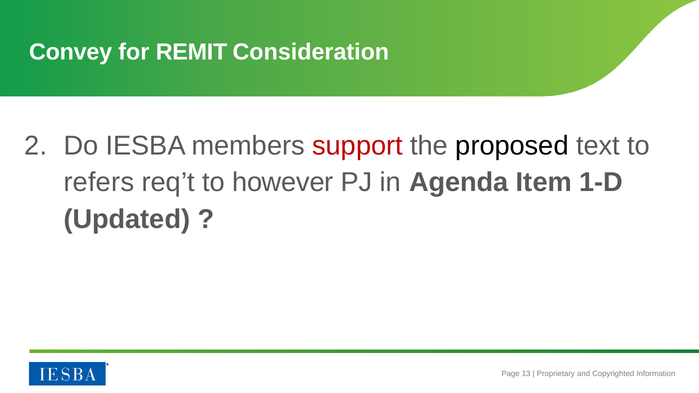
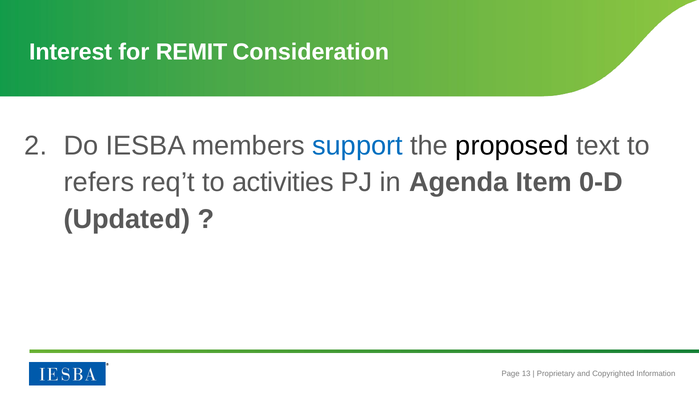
Convey: Convey -> Interest (71, 52)
support colour: red -> blue (358, 146)
however: however -> activities (283, 183)
1-D: 1-D -> 0-D (601, 183)
